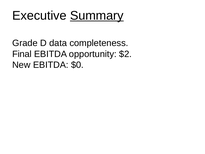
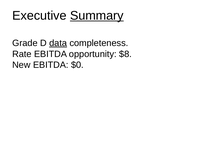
data underline: none -> present (58, 43)
Final: Final -> Rate (22, 54)
$2: $2 -> $8 (125, 54)
